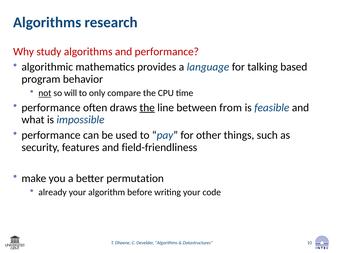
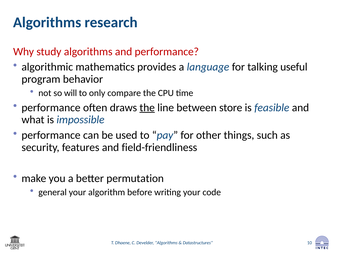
based: based -> useful (294, 67)
not underline: present -> none (45, 93)
from: from -> store (231, 108)
already: already -> general (53, 192)
